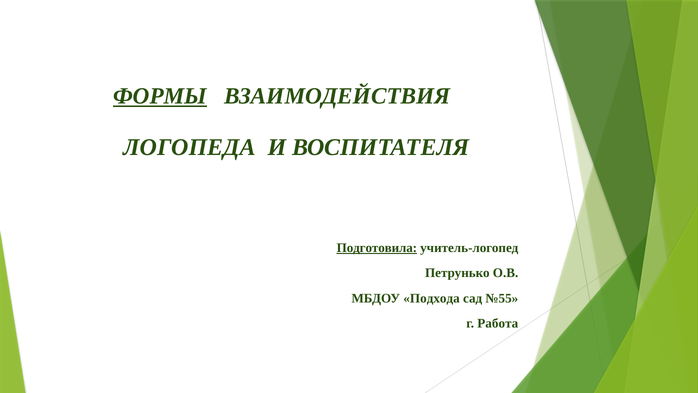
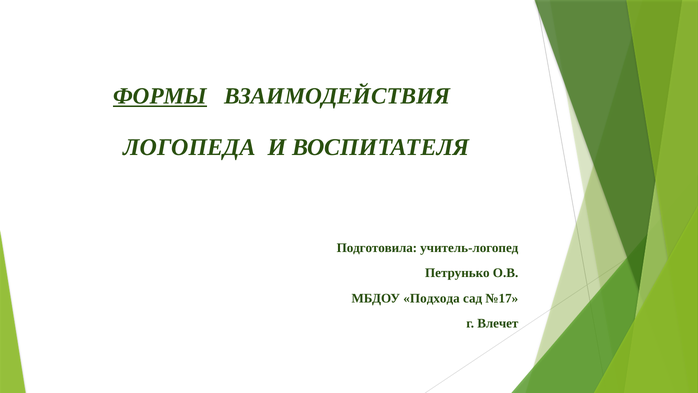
Подготовила underline: present -> none (377, 248)
№55: №55 -> №17 (502, 298)
Работа: Работа -> Влечет (498, 323)
